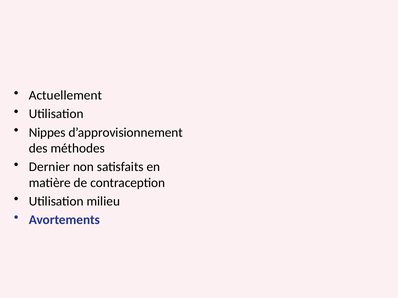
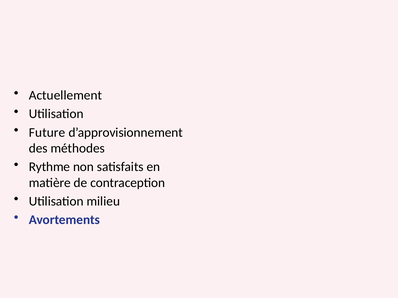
Nippes: Nippes -> Future (47, 133)
Dernier: Dernier -> Rythme (49, 167)
